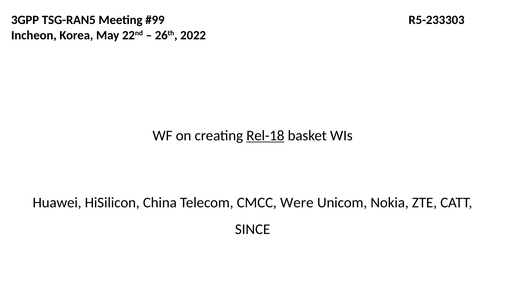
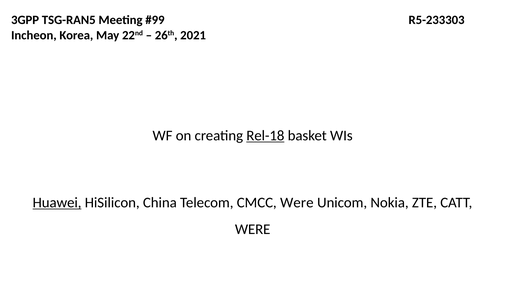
2022: 2022 -> 2021 (193, 35)
Huawei underline: none -> present (57, 203)
SINCE: SINCE -> WERE (253, 229)
